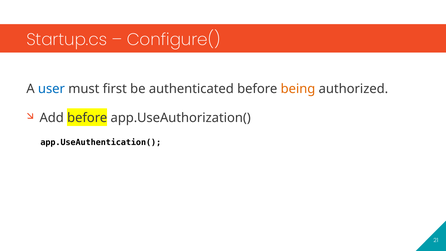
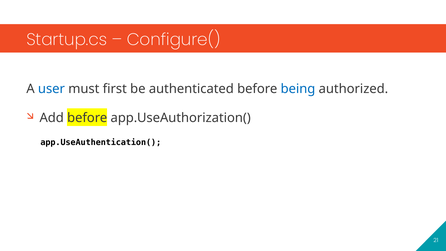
being colour: orange -> blue (298, 89)
